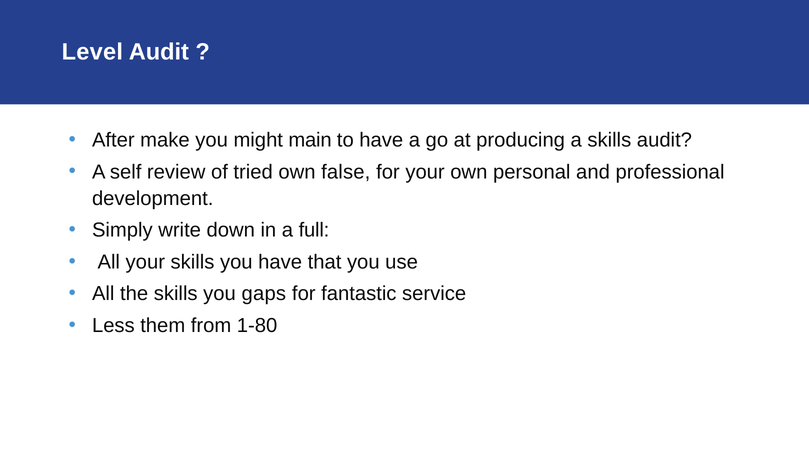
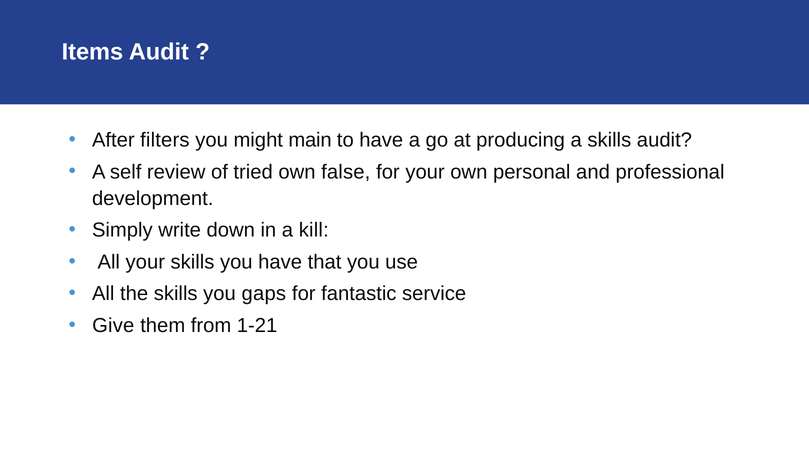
Level: Level -> Items (92, 52)
make: make -> filters (165, 140)
full: full -> kill (314, 230)
Less: Less -> Give (113, 326)
1-80: 1-80 -> 1-21 (257, 326)
